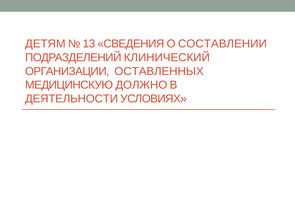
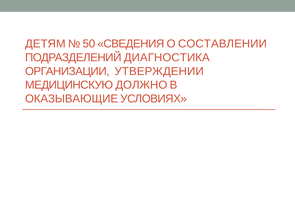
13: 13 -> 50 (89, 44)
КЛИНИЧЕСКИЙ: КЛИНИЧЕСКИЙ -> ДИАГНОСТИКА (167, 58)
ОСТАВЛЕННЫХ: ОСТАВЛЕННЫХ -> УТВЕРЖДЕНИИ (159, 71)
ДЕЯТЕЛЬНОСТИ: ДЕЯТЕЛЬНОСТИ -> ОКАЗЫВАЮЩИЕ (72, 99)
